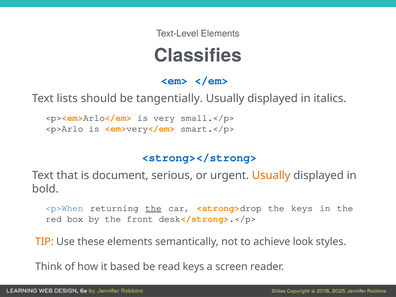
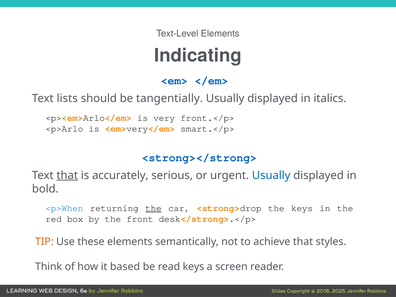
Classifies: Classifies -> Indicating (198, 56)
small.</p>: small.</p> -> front.</p> (207, 118)
that underline: none -> present (67, 175)
document: document -> accurately (120, 175)
Usually colour: orange -> blue (271, 175)
achieve look: look -> that (303, 242)
